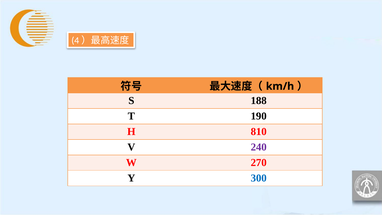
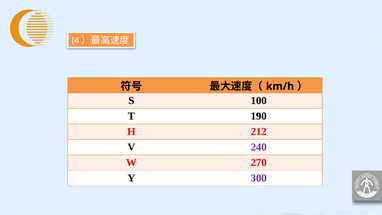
188: 188 -> 100 (259, 101)
810: 810 -> 212 (259, 132)
300 colour: blue -> purple (259, 178)
